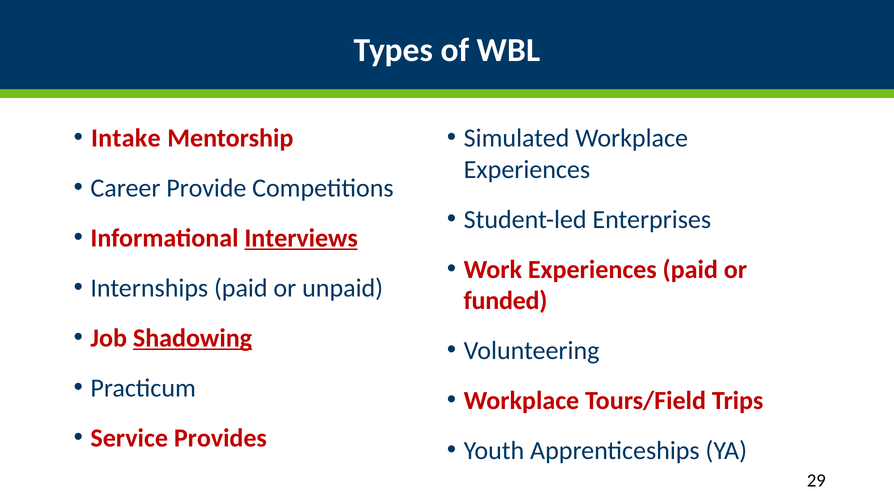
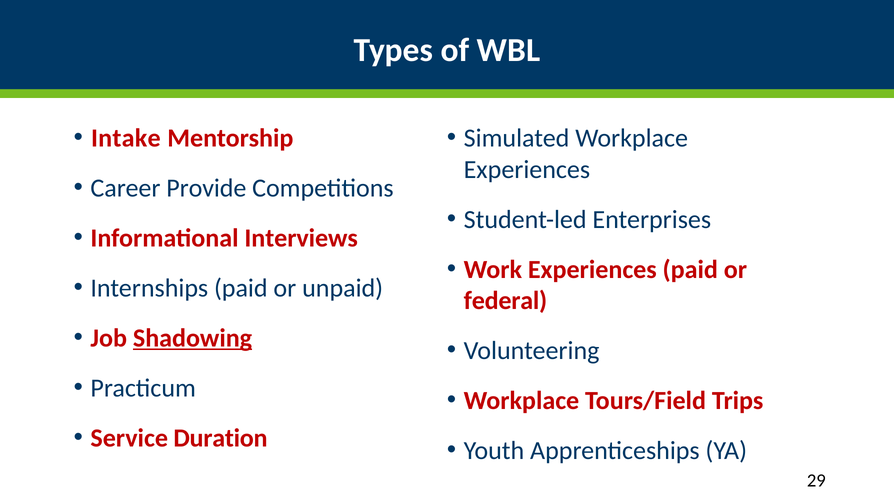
Interviews underline: present -> none (301, 238)
funded: funded -> federal (505, 301)
Provides: Provides -> Duration (220, 438)
